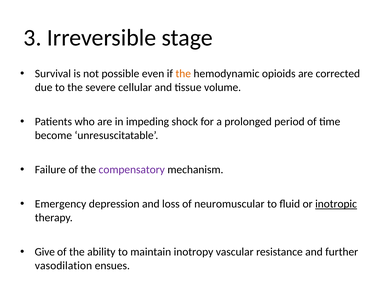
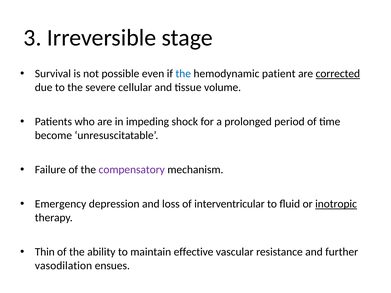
the colour: orange -> blue (183, 74)
opioids: opioids -> patient (279, 74)
corrected underline: none -> present (338, 74)
neuromuscular: neuromuscular -> interventricular (229, 204)
Give: Give -> Thin (45, 252)
inotropy: inotropy -> effective (194, 252)
